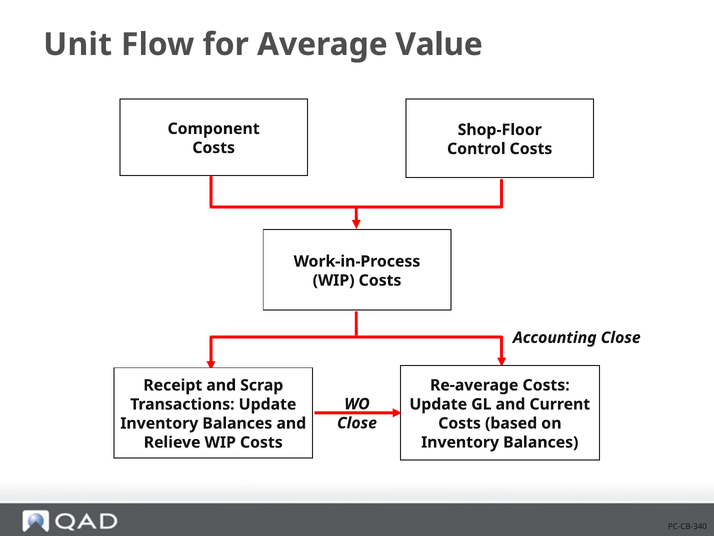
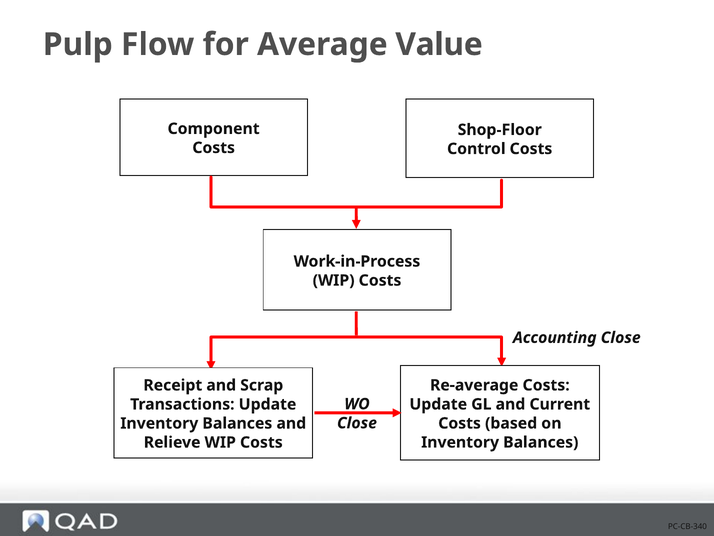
Unit: Unit -> Pulp (78, 44)
